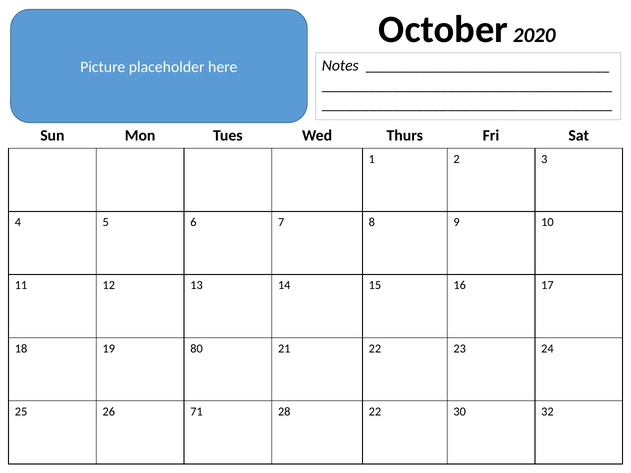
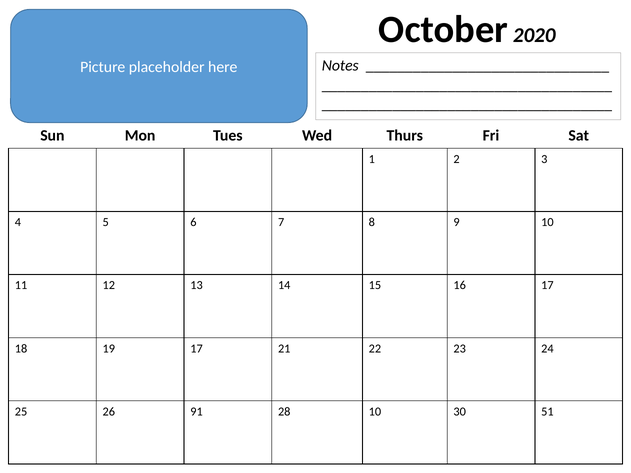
19 80: 80 -> 17 (197, 349)
71: 71 -> 91 (197, 412)
28 22: 22 -> 10 (375, 412)
32: 32 -> 51 (547, 412)
